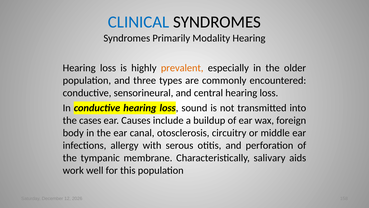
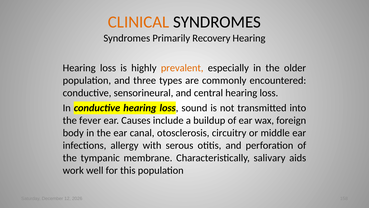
CLINICAL colour: blue -> orange (139, 22)
Modality: Modality -> Recovery (211, 38)
cases: cases -> fever (90, 120)
